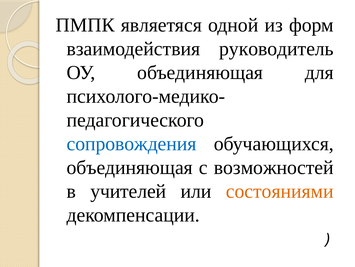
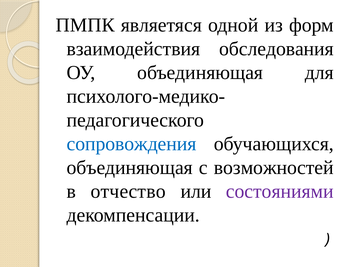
руководитель: руководитель -> обследования (276, 49)
учителей: учителей -> отчество (128, 191)
состояниями colour: orange -> purple (280, 191)
